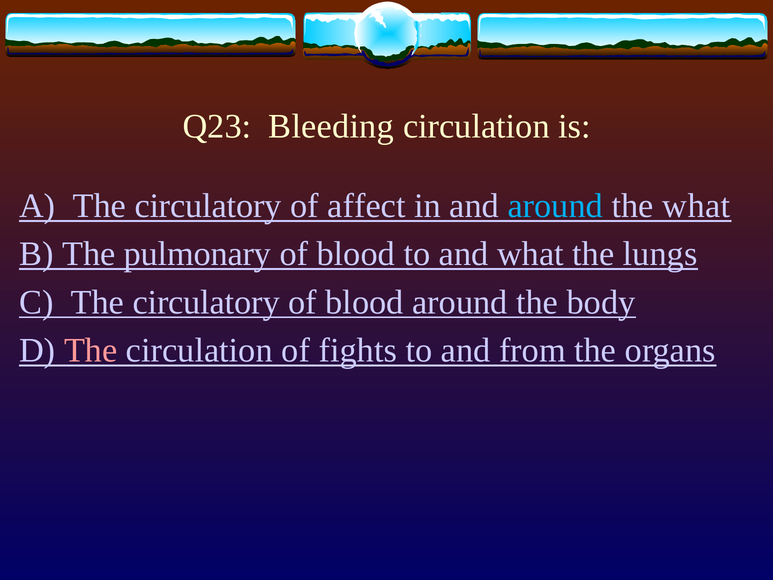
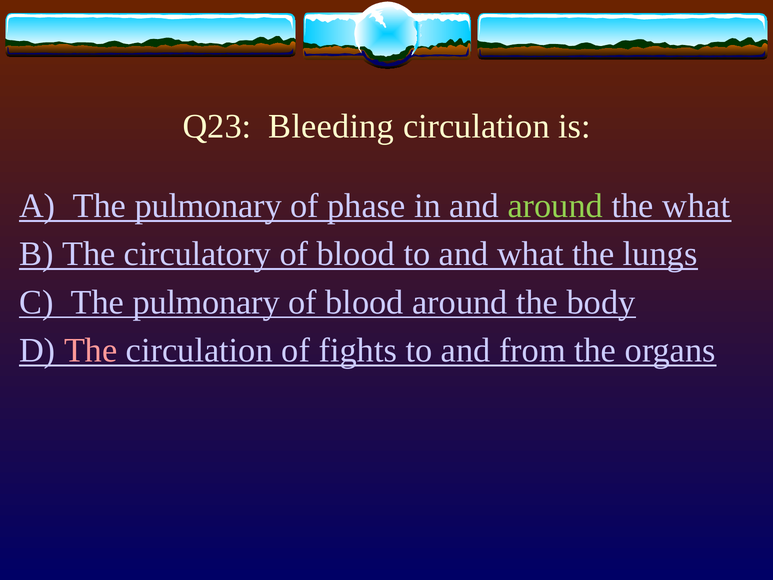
A The circulatory: circulatory -> pulmonary (208, 206)
affect: affect -> phase (366, 206)
around colour: light blue -> light green (555, 206)
pulmonary: pulmonary -> circulatory (198, 254)
C The circulatory: circulatory -> pulmonary (206, 302)
